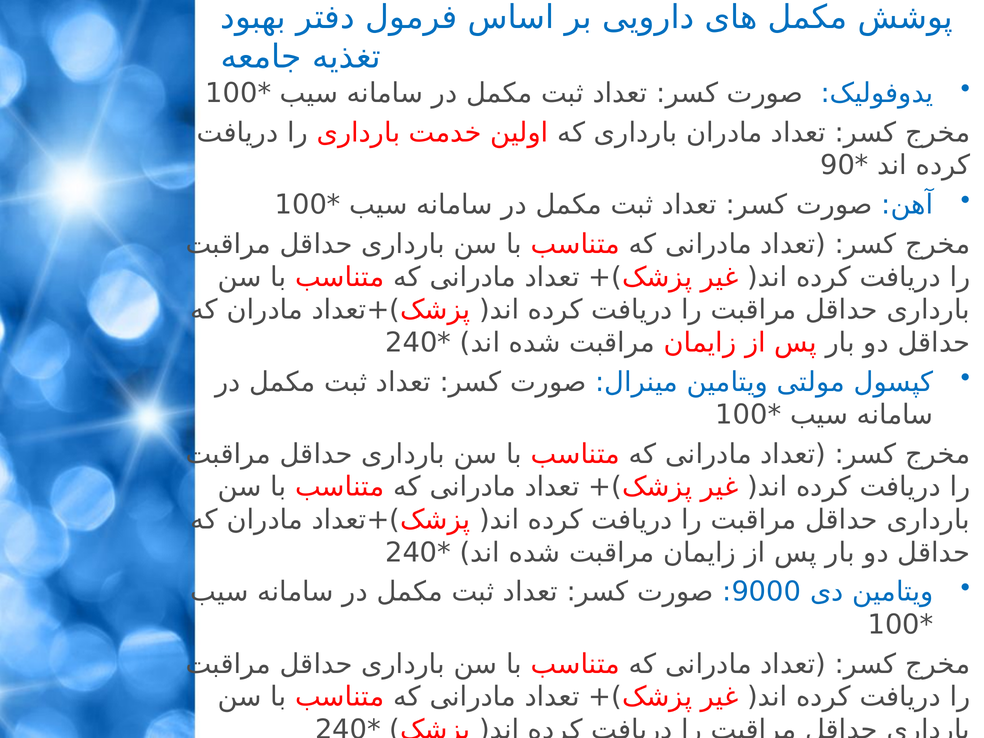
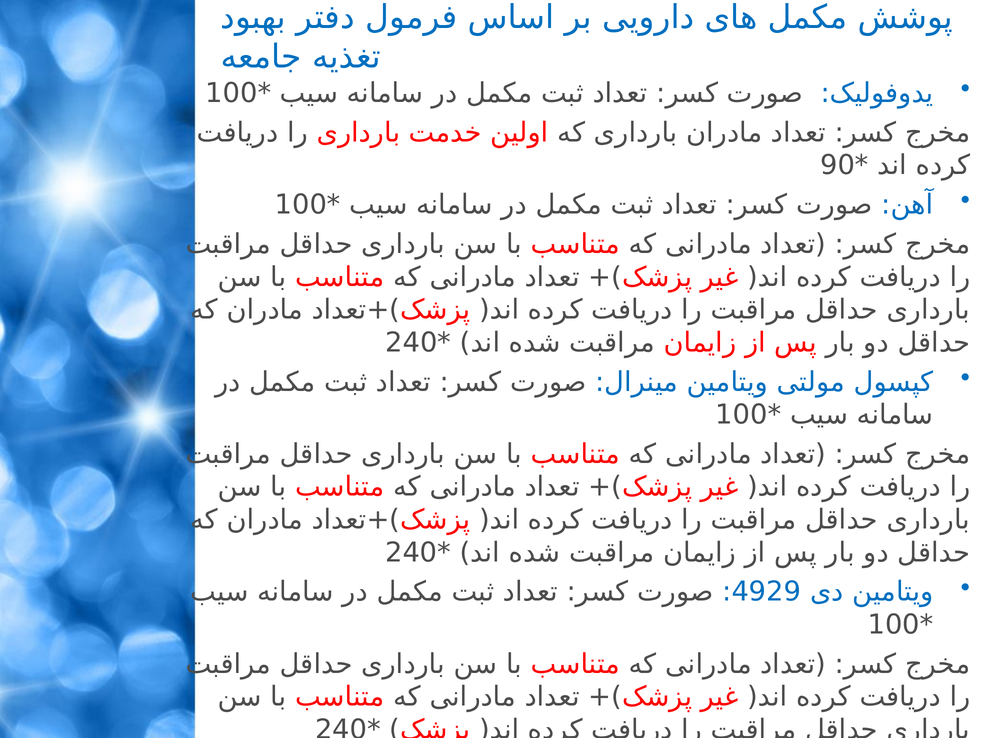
9000: 9000 -> 4929 (766, 592)
